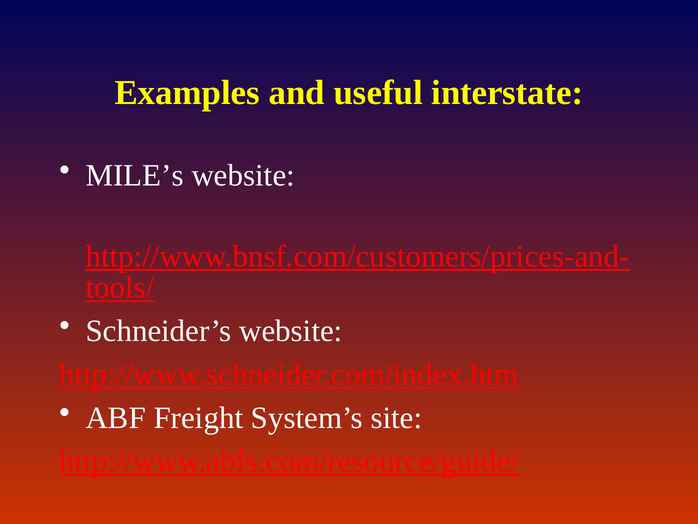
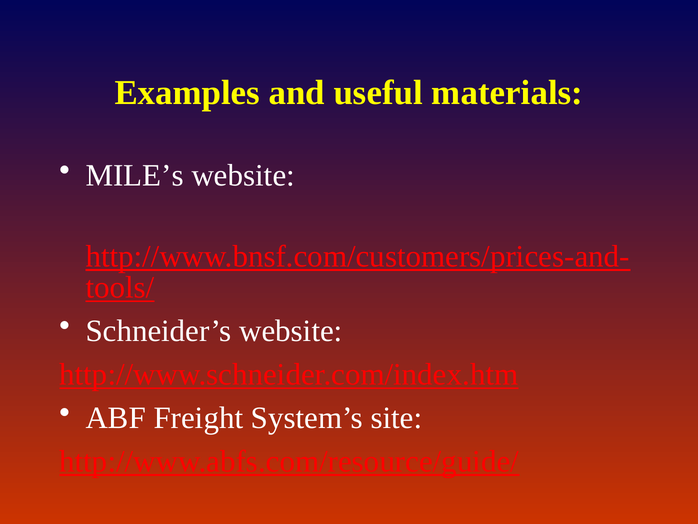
interstate: interstate -> materials (507, 93)
